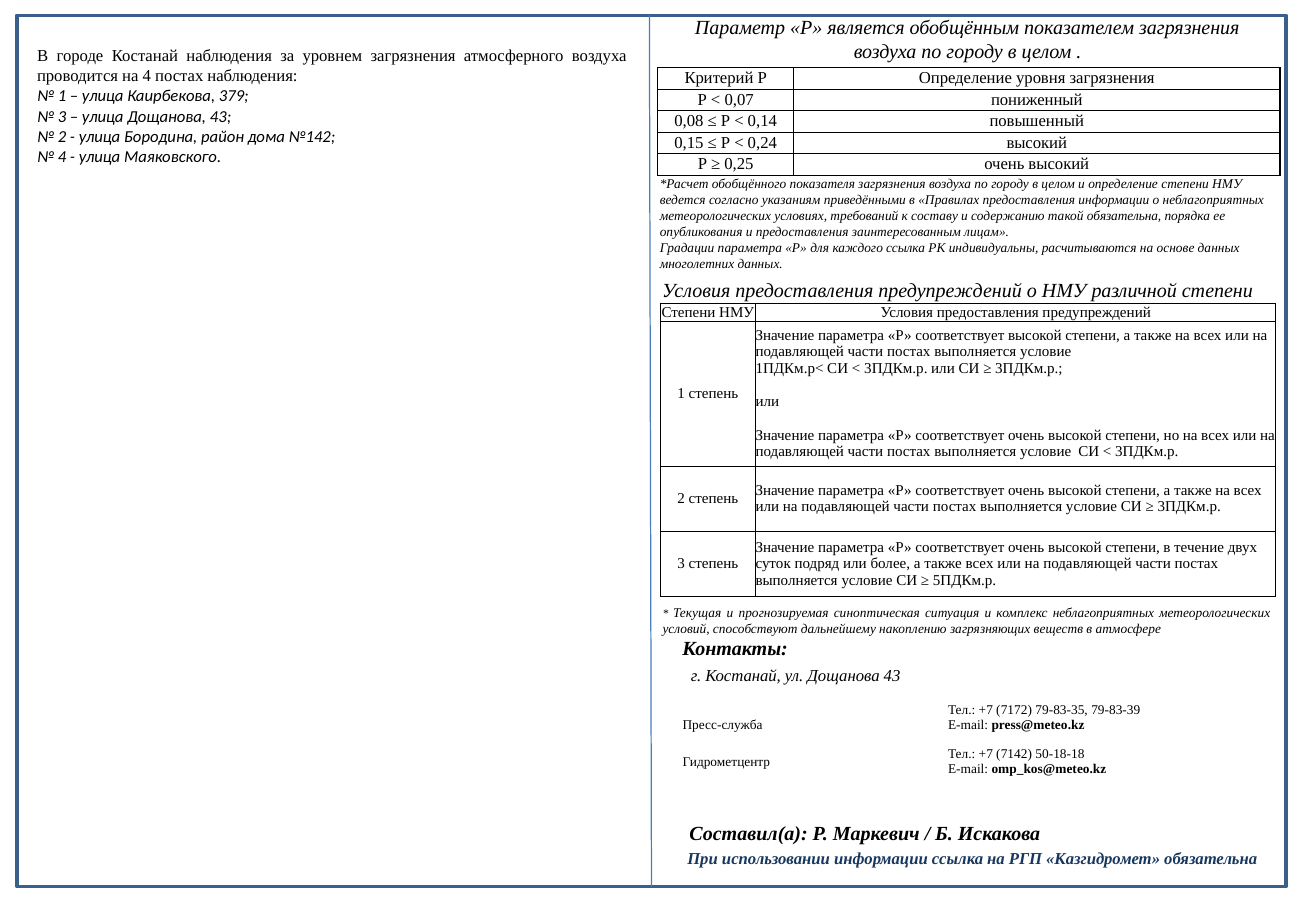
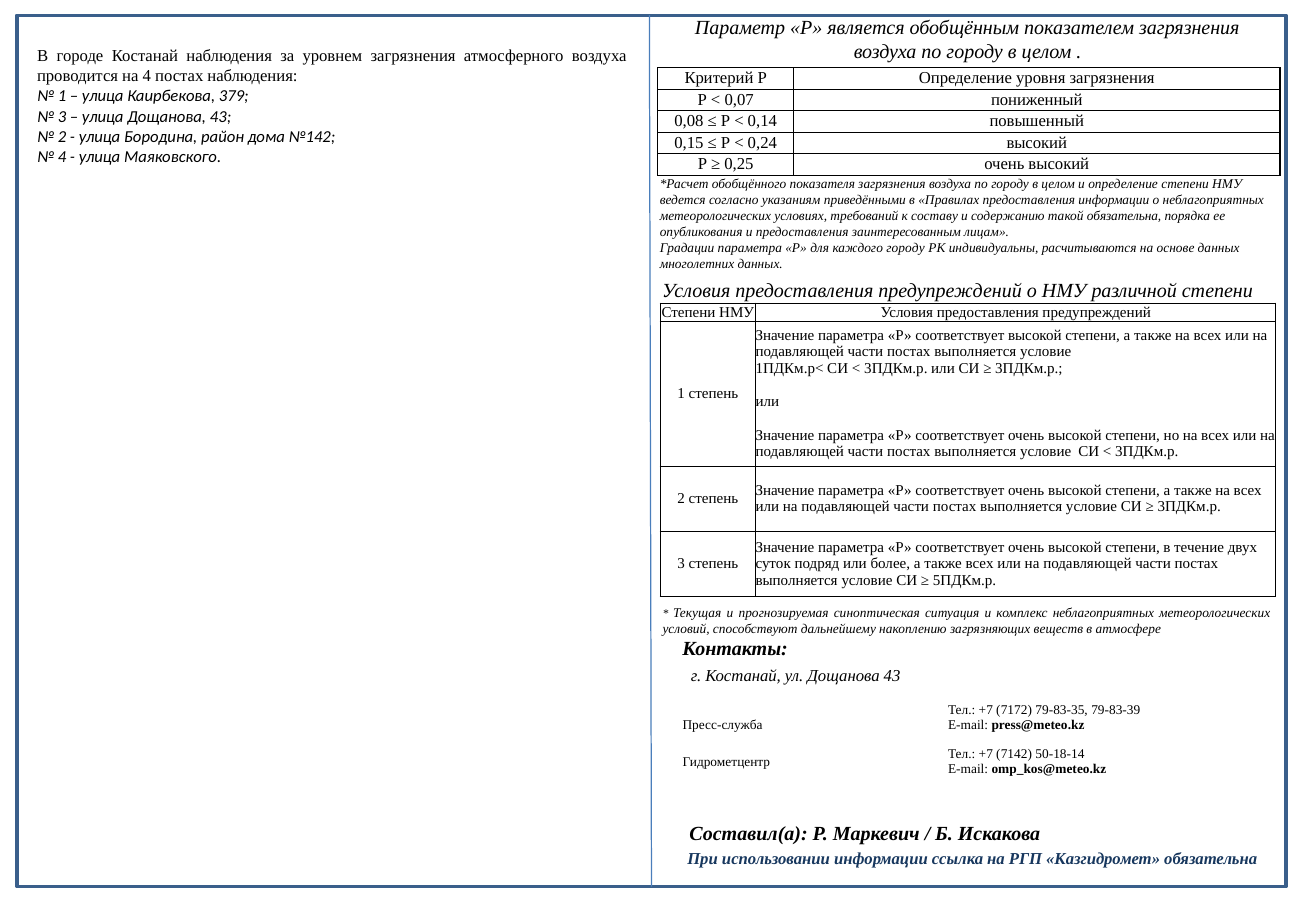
каждого ссылка: ссылка -> городу (906, 248)
50-18-18: 50-18-18 -> 50-18-14 (1060, 754)
